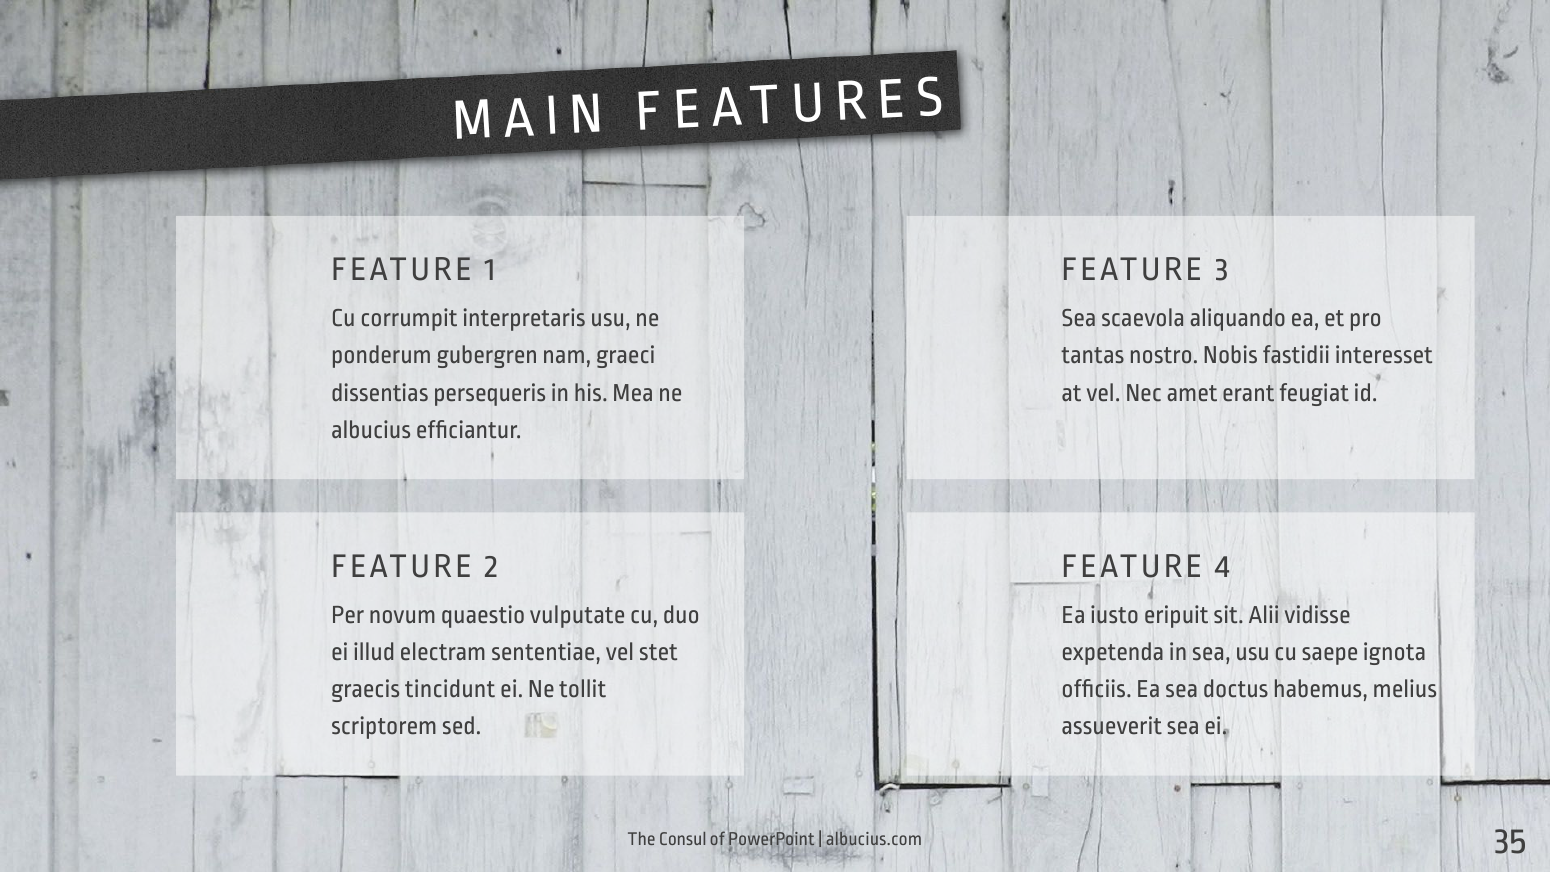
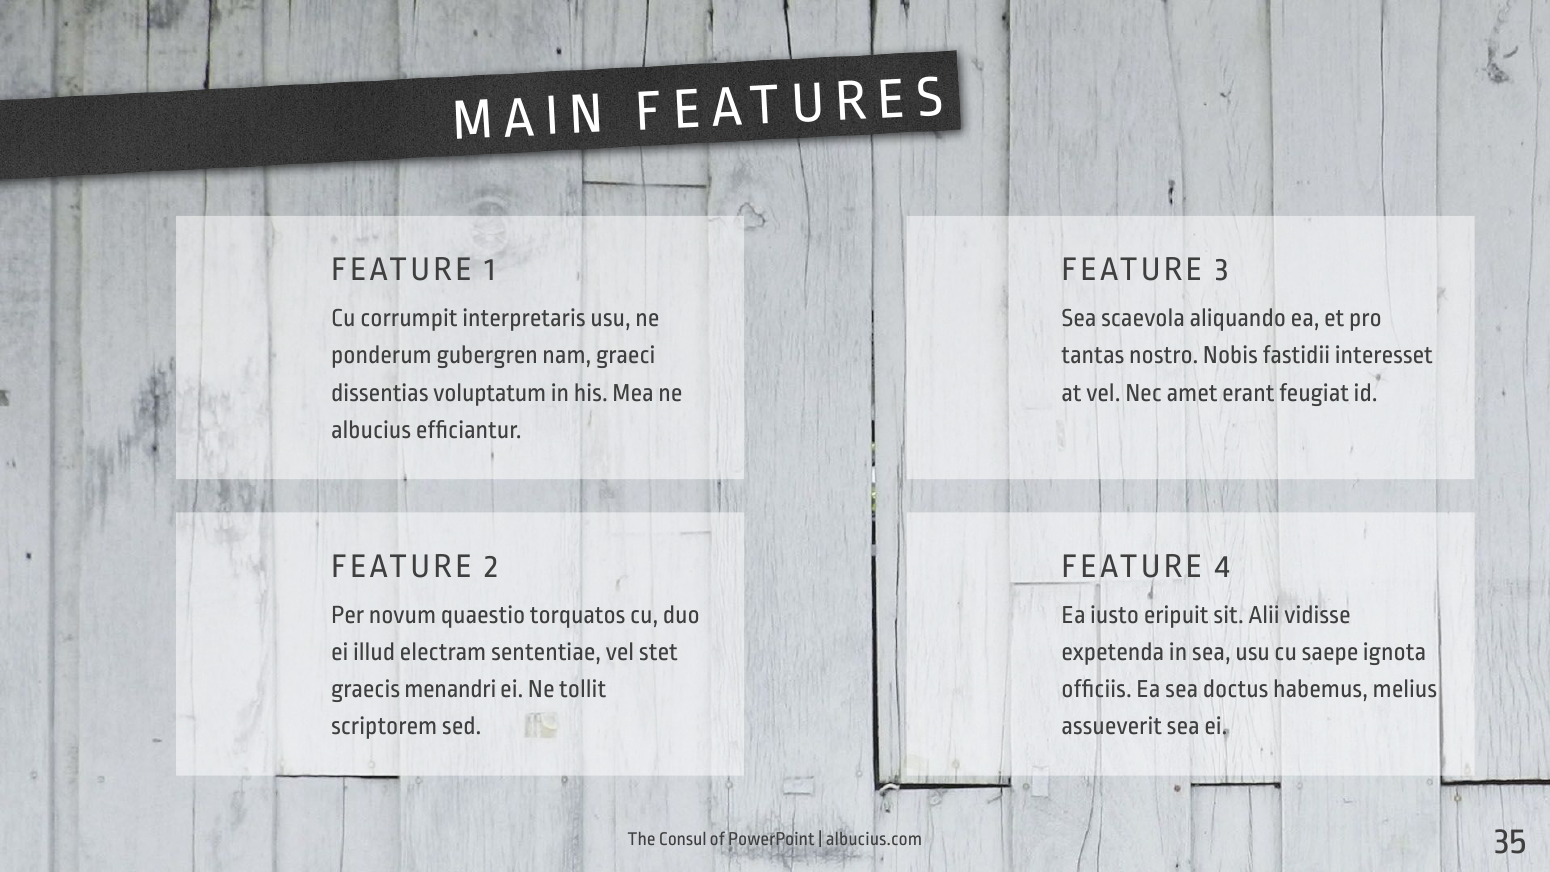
persequeris: persequeris -> voluptatum (490, 393)
vulputate: vulputate -> torquatos (578, 615)
tincidunt: tincidunt -> menandri (450, 689)
